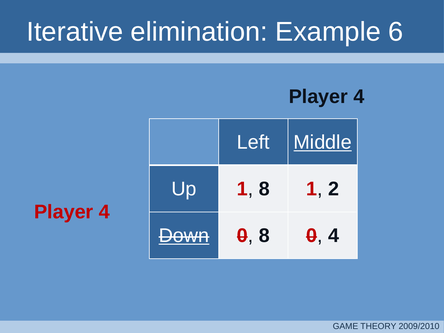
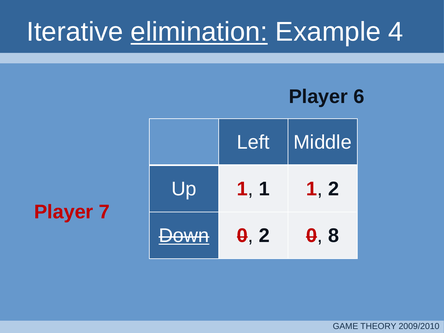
elimination underline: none -> present (199, 32)
6: 6 -> 4 (396, 32)
4: 4 -> 6 (359, 97)
Middle underline: present -> none (323, 142)
Up 1 8: 8 -> 1 (264, 189)
4: 4 -> 7 (104, 212)
0 8: 8 -> 2 (264, 236)
0 4: 4 -> 8 (334, 236)
